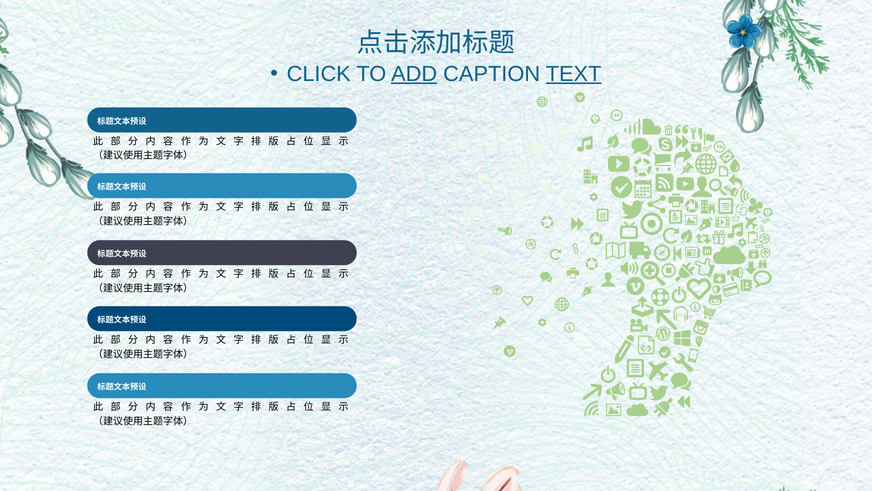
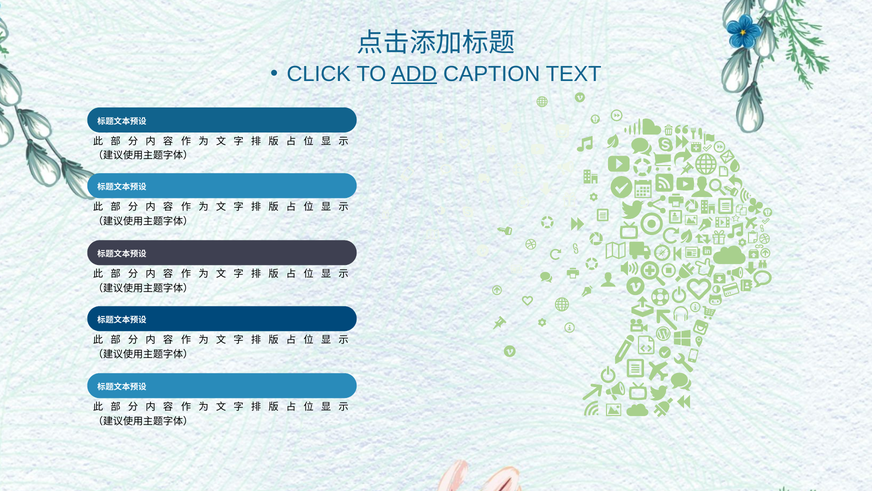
TEXT underline: present -> none (574, 74)
